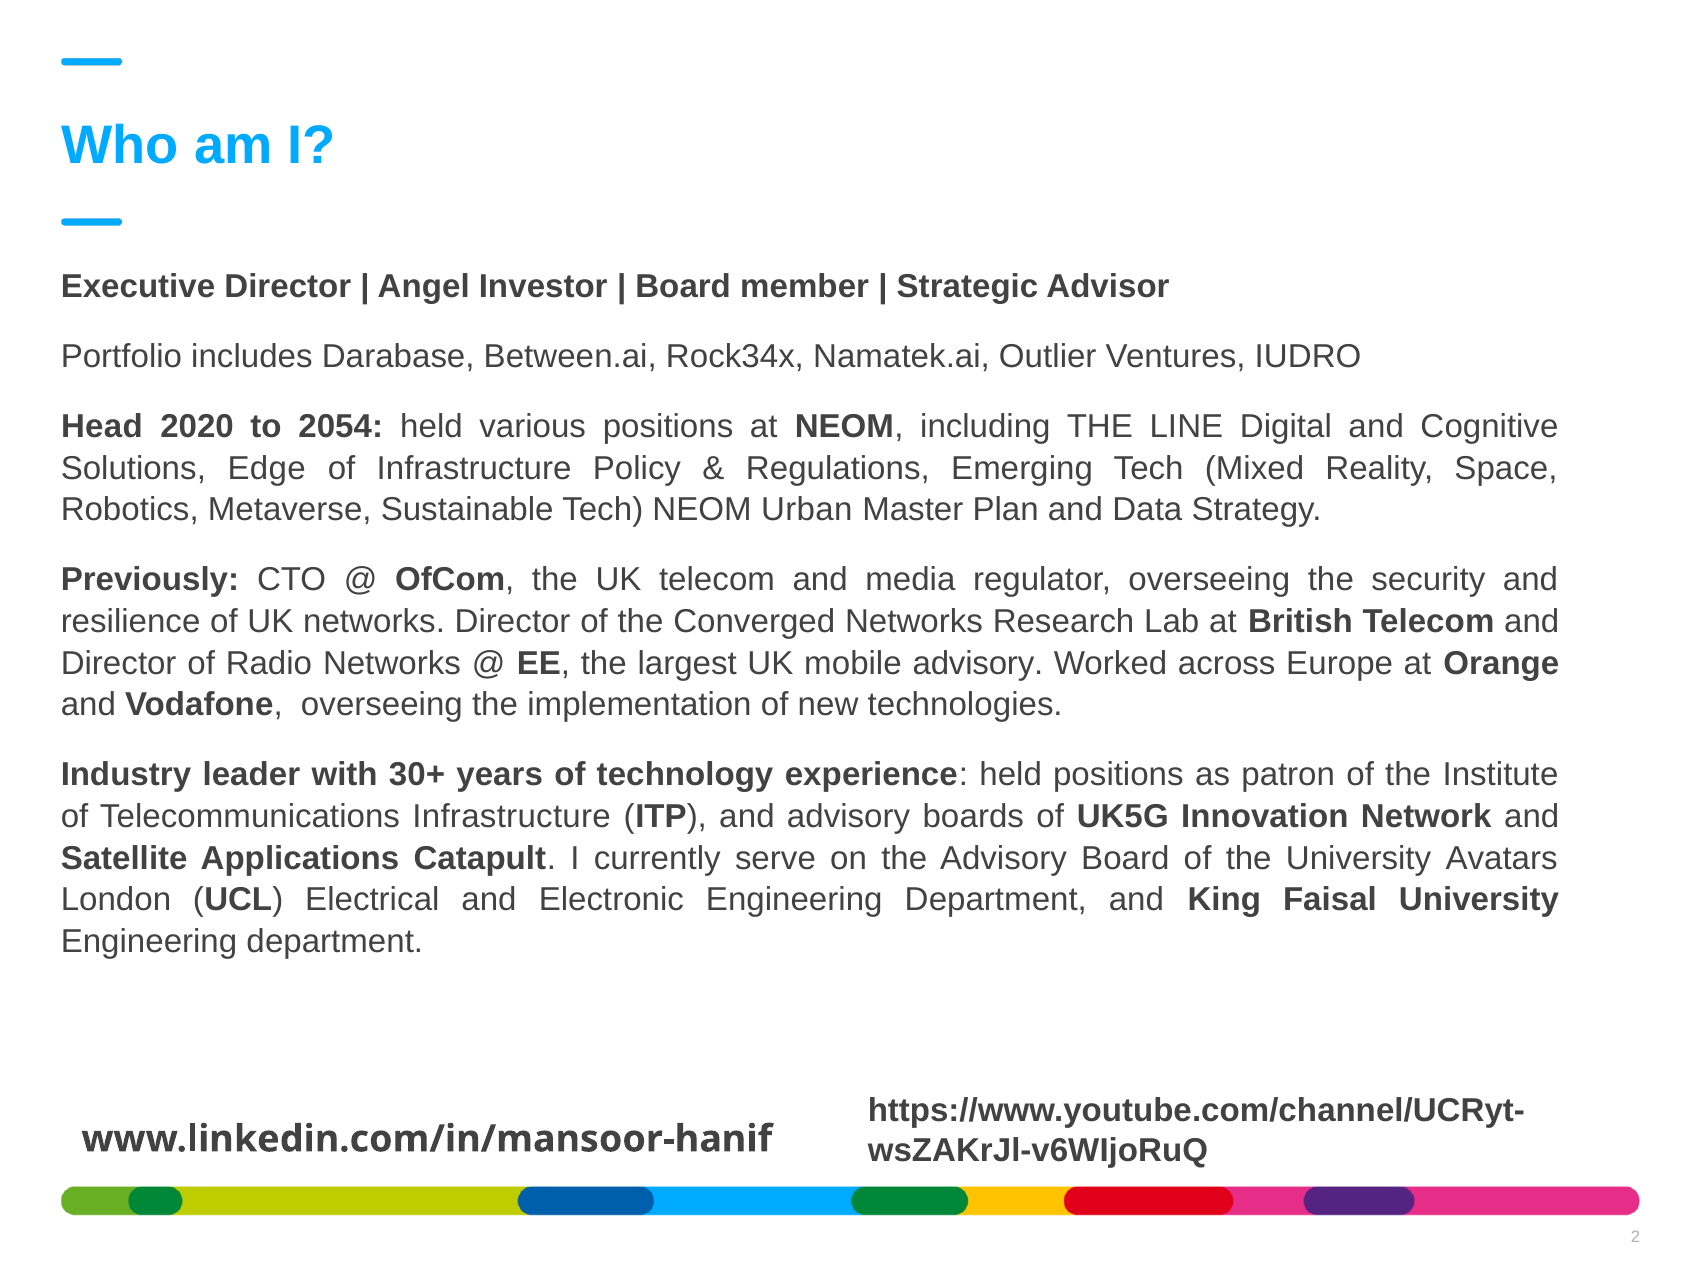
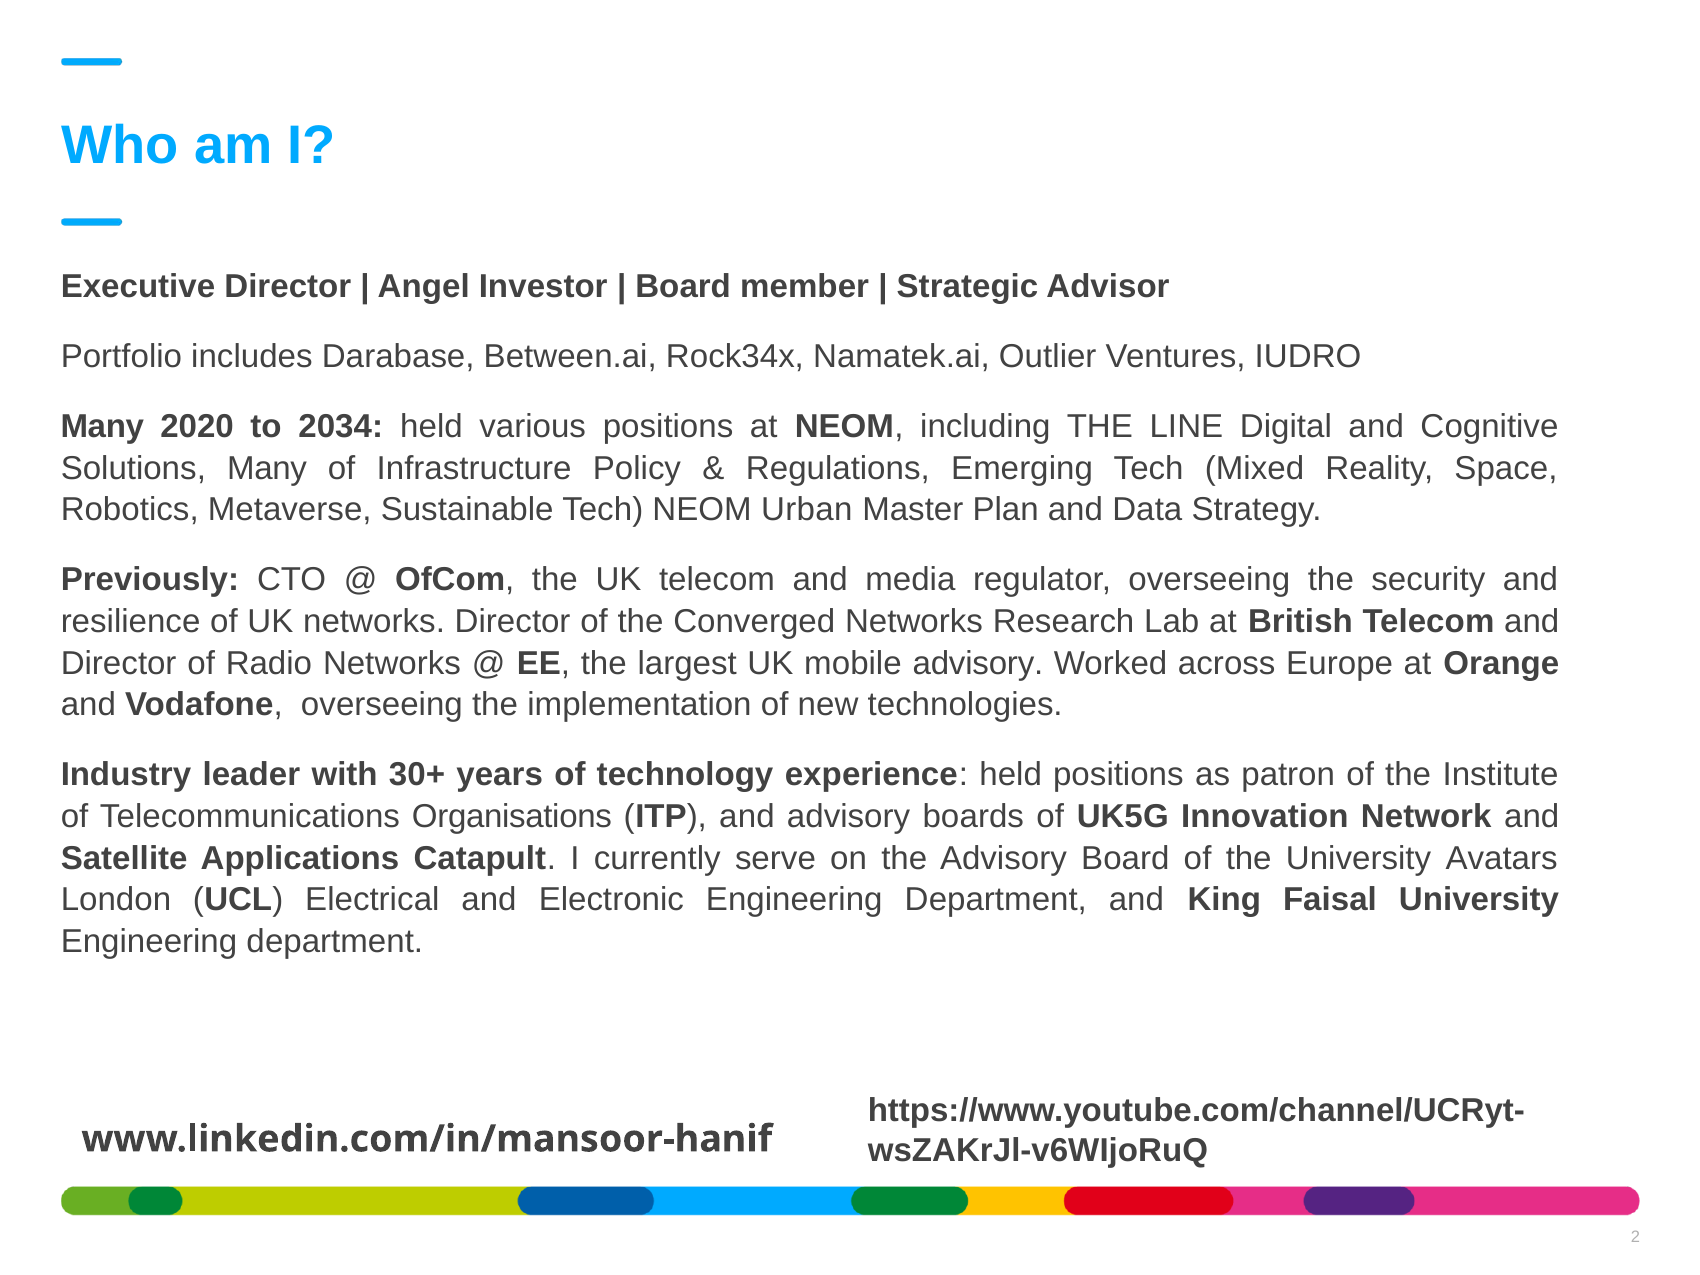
Head: Head -> Many (102, 427)
2054: 2054 -> 2034 (341, 427)
Solutions Edge: Edge -> Many (267, 468)
Telecommunications Infrastructure: Infrastructure -> Organisations (512, 817)
